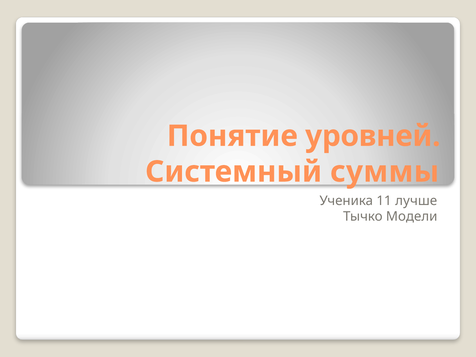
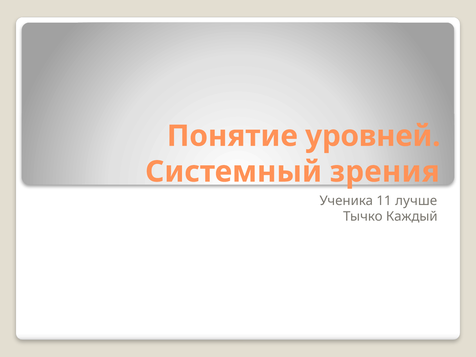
суммы: суммы -> зрения (385, 172)
Модели: Модели -> Каждый (412, 217)
